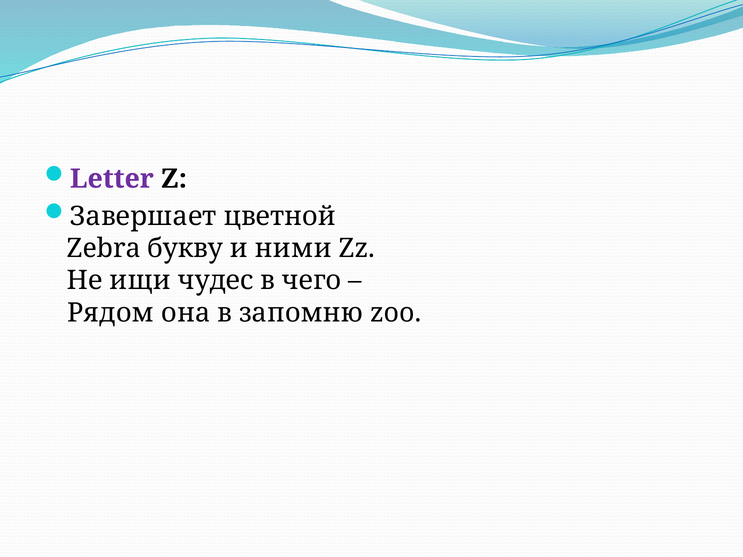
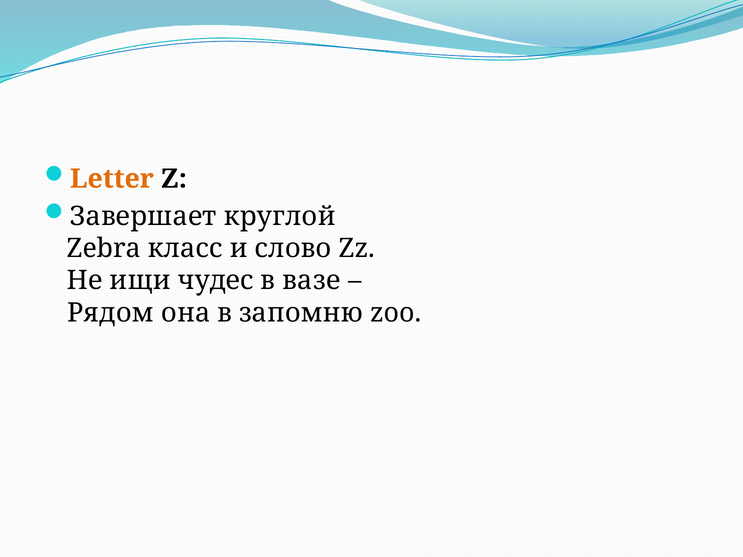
Letter colour: purple -> orange (112, 179)
цветной: цветной -> круглой (280, 216)
букву: букву -> класс (185, 249)
ними: ними -> слово (293, 249)
чего: чего -> вазе (311, 281)
